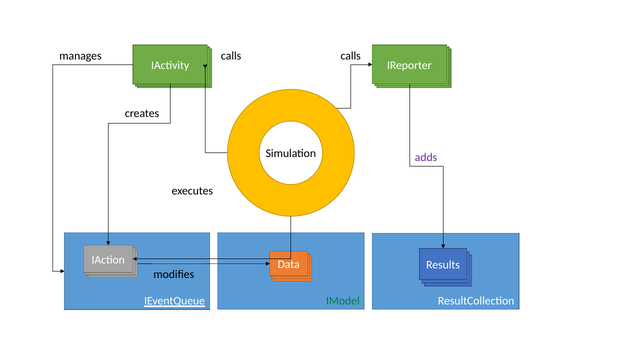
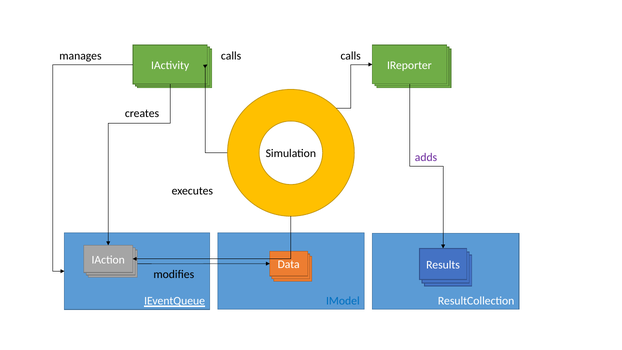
IModel colour: green -> blue (343, 301)
